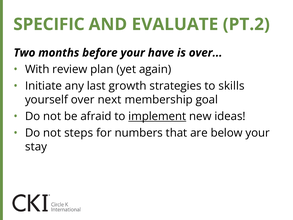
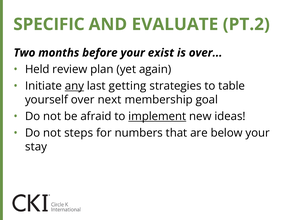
have: have -> exist (161, 53)
With: With -> Held (37, 69)
any underline: none -> present (74, 86)
growth: growth -> getting (128, 86)
skills: skills -> table (232, 86)
